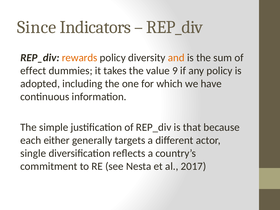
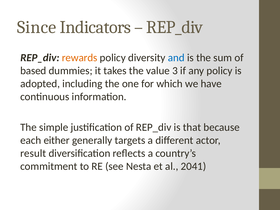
and colour: orange -> blue (176, 58)
effect: effect -> based (33, 71)
9: 9 -> 3 (175, 71)
single: single -> result (33, 153)
2017: 2017 -> 2041 (193, 166)
